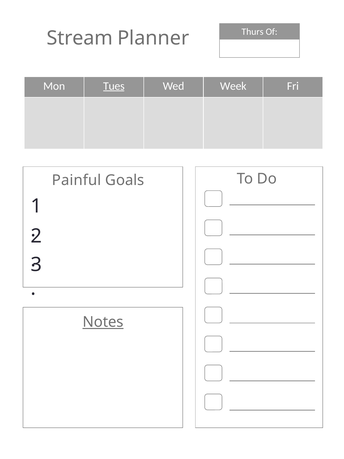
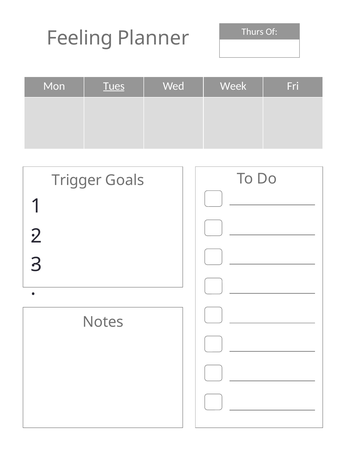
Stream: Stream -> Feeling (80, 38)
Painful: Painful -> Trigger (77, 180)
Notes underline: present -> none (103, 322)
